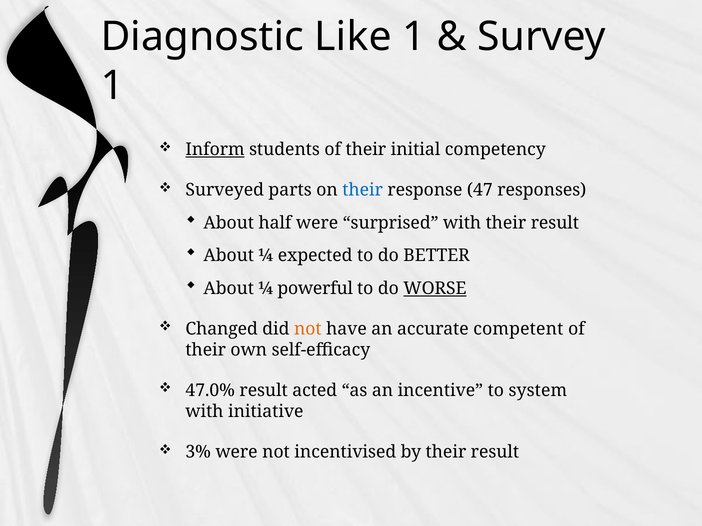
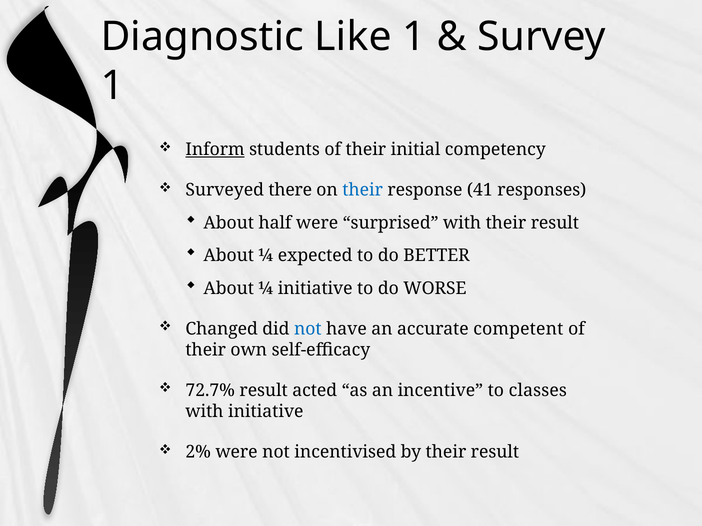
parts: parts -> there (290, 190)
47: 47 -> 41 (480, 190)
¼ powerful: powerful -> initiative (315, 289)
WORSE underline: present -> none (435, 289)
not colour: orange -> blue (308, 329)
47.0%: 47.0% -> 72.7% (210, 391)
system: system -> classes (538, 391)
3%: 3% -> 2% (198, 452)
